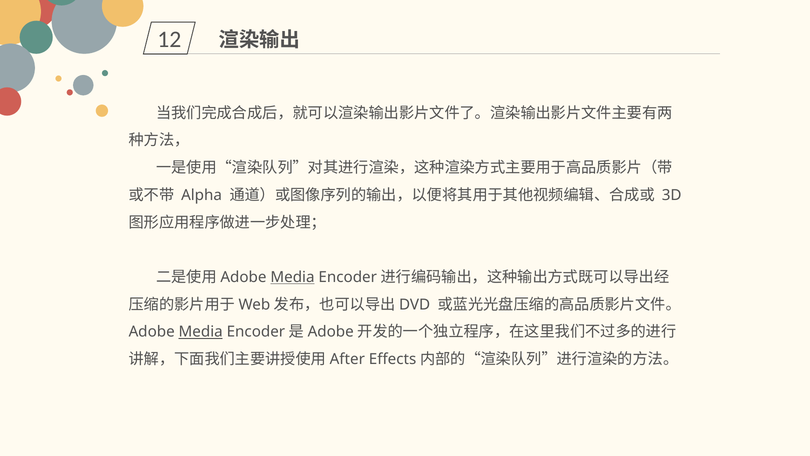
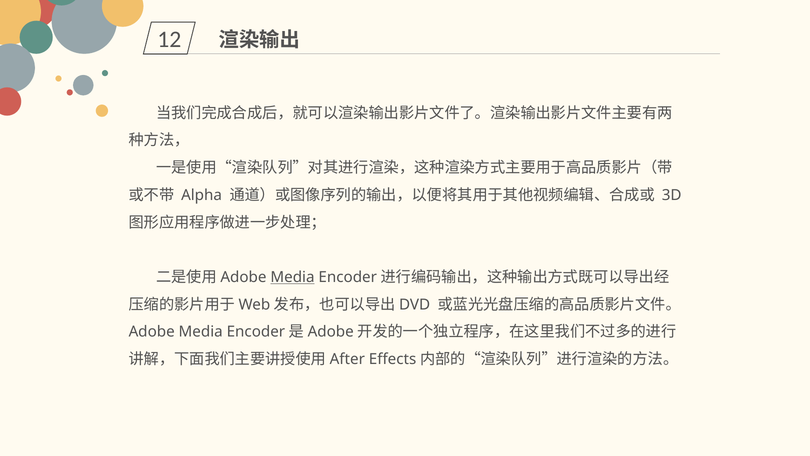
Media underline: present -> none (201, 332)
